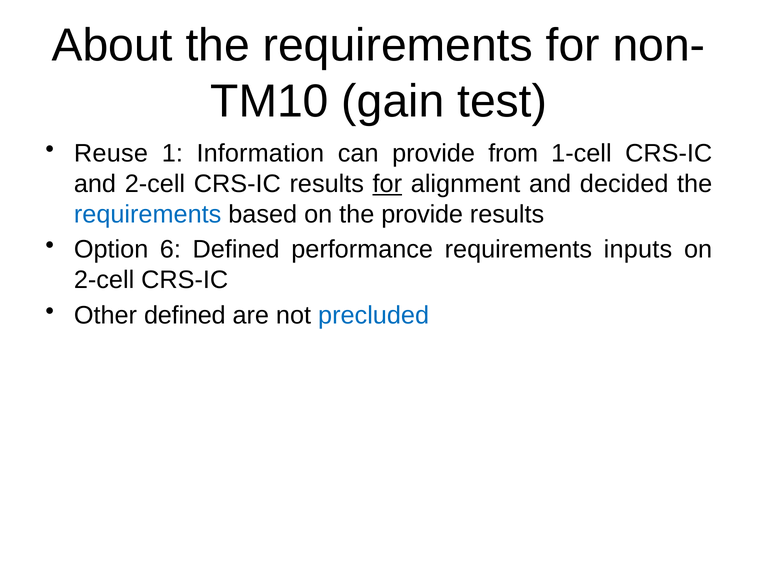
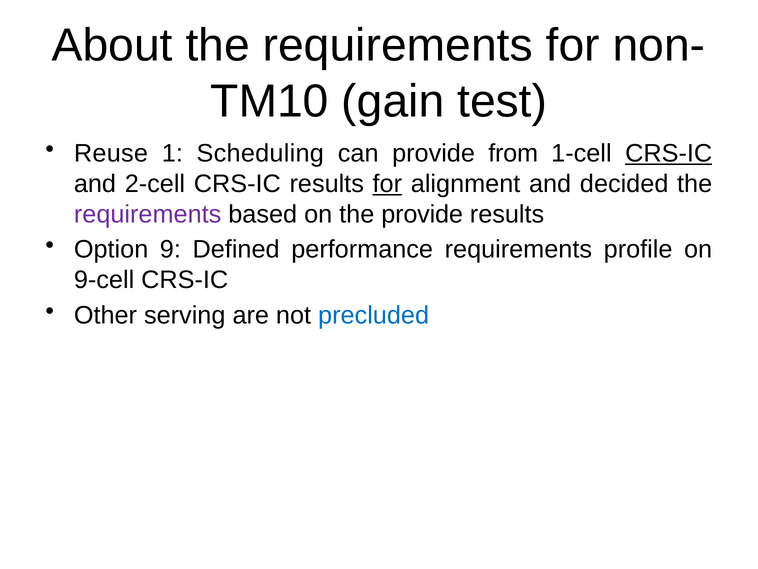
Information: Information -> Scheduling (260, 153)
CRS-IC underline: none -> present (669, 153)
requirements colour: blue -> purple (148, 214)
6: 6 -> 9 (170, 249)
inputs: inputs -> profile (638, 249)
2-cell: 2-cell -> 9-cell (104, 280)
Other defined: defined -> serving (185, 315)
